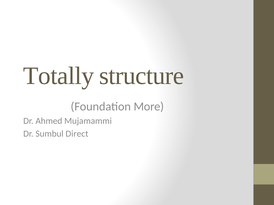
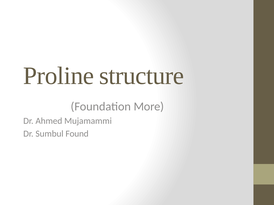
Totally: Totally -> Proline (59, 76)
Direct: Direct -> Found (77, 134)
